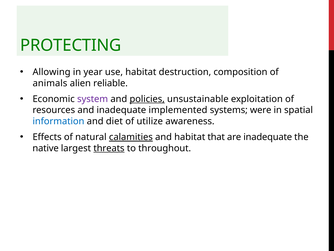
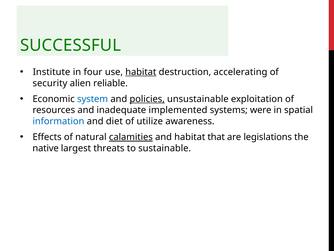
PROTECTING: PROTECTING -> SUCCESSFUL (71, 45)
Allowing: Allowing -> Institute (52, 72)
year: year -> four (93, 72)
habitat underline: none -> present (141, 72)
composition: composition -> accelerating (240, 72)
animals: animals -> security (50, 83)
system colour: purple -> blue (93, 99)
are inadequate: inadequate -> legislations (268, 137)
threats underline: present -> none (109, 148)
throughout: throughout -> sustainable (165, 148)
